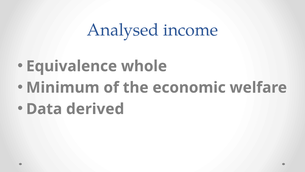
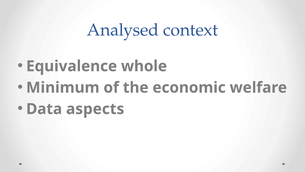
income: income -> context (191, 30)
derived: derived -> aspects (95, 109)
